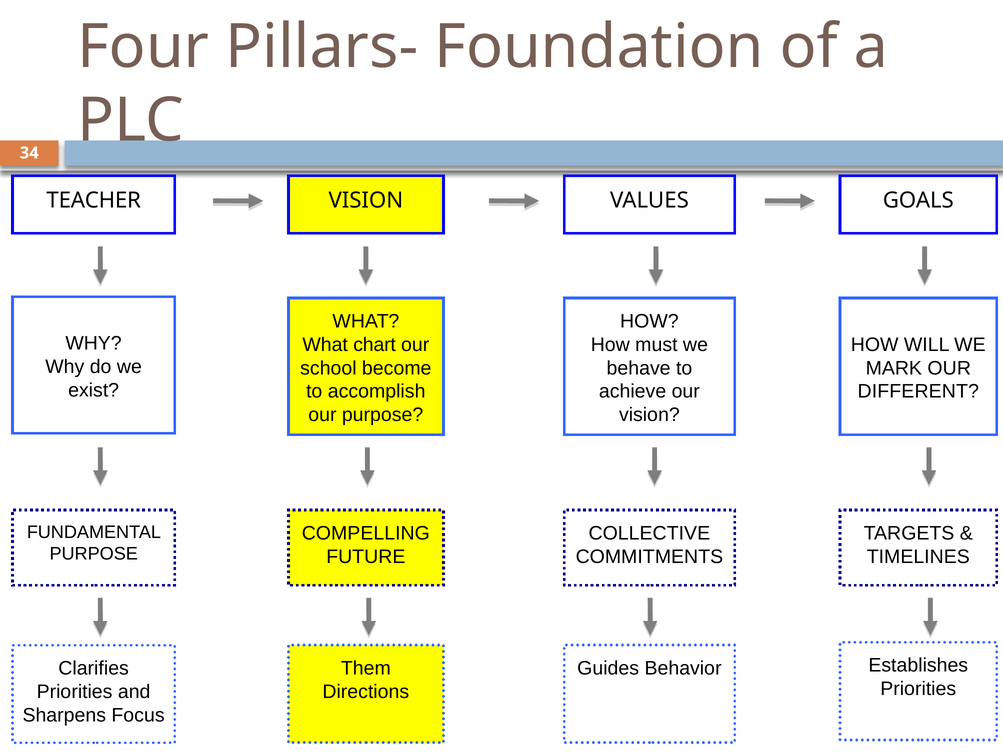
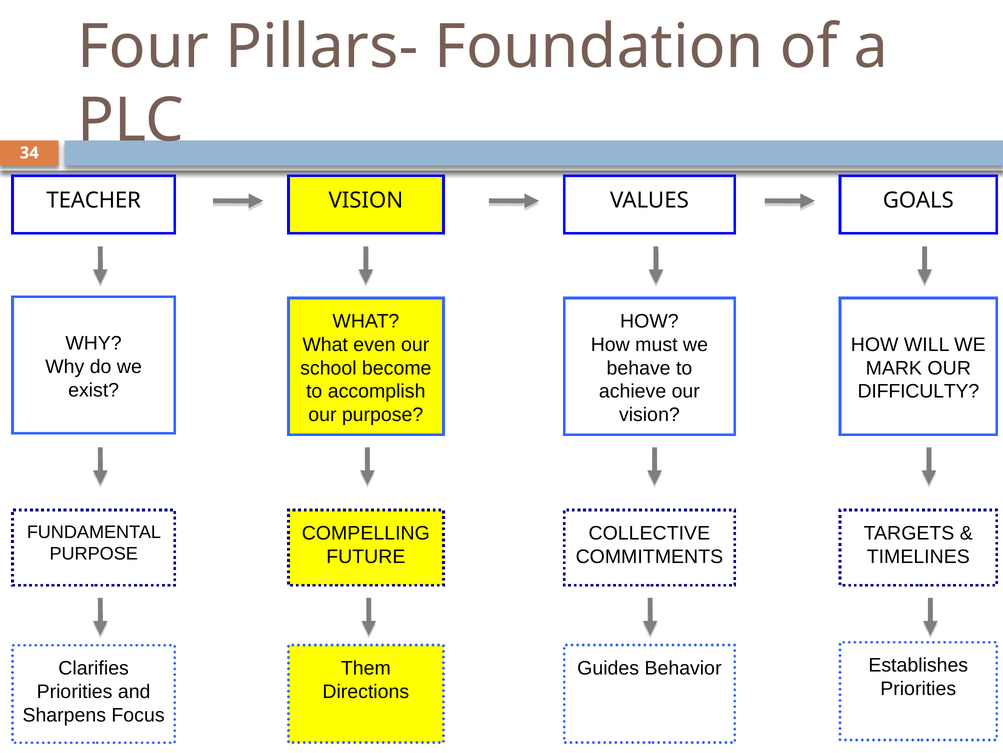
chart: chart -> even (374, 344)
DIFFERENT: DIFFERENT -> DIFFICULTY (918, 391)
